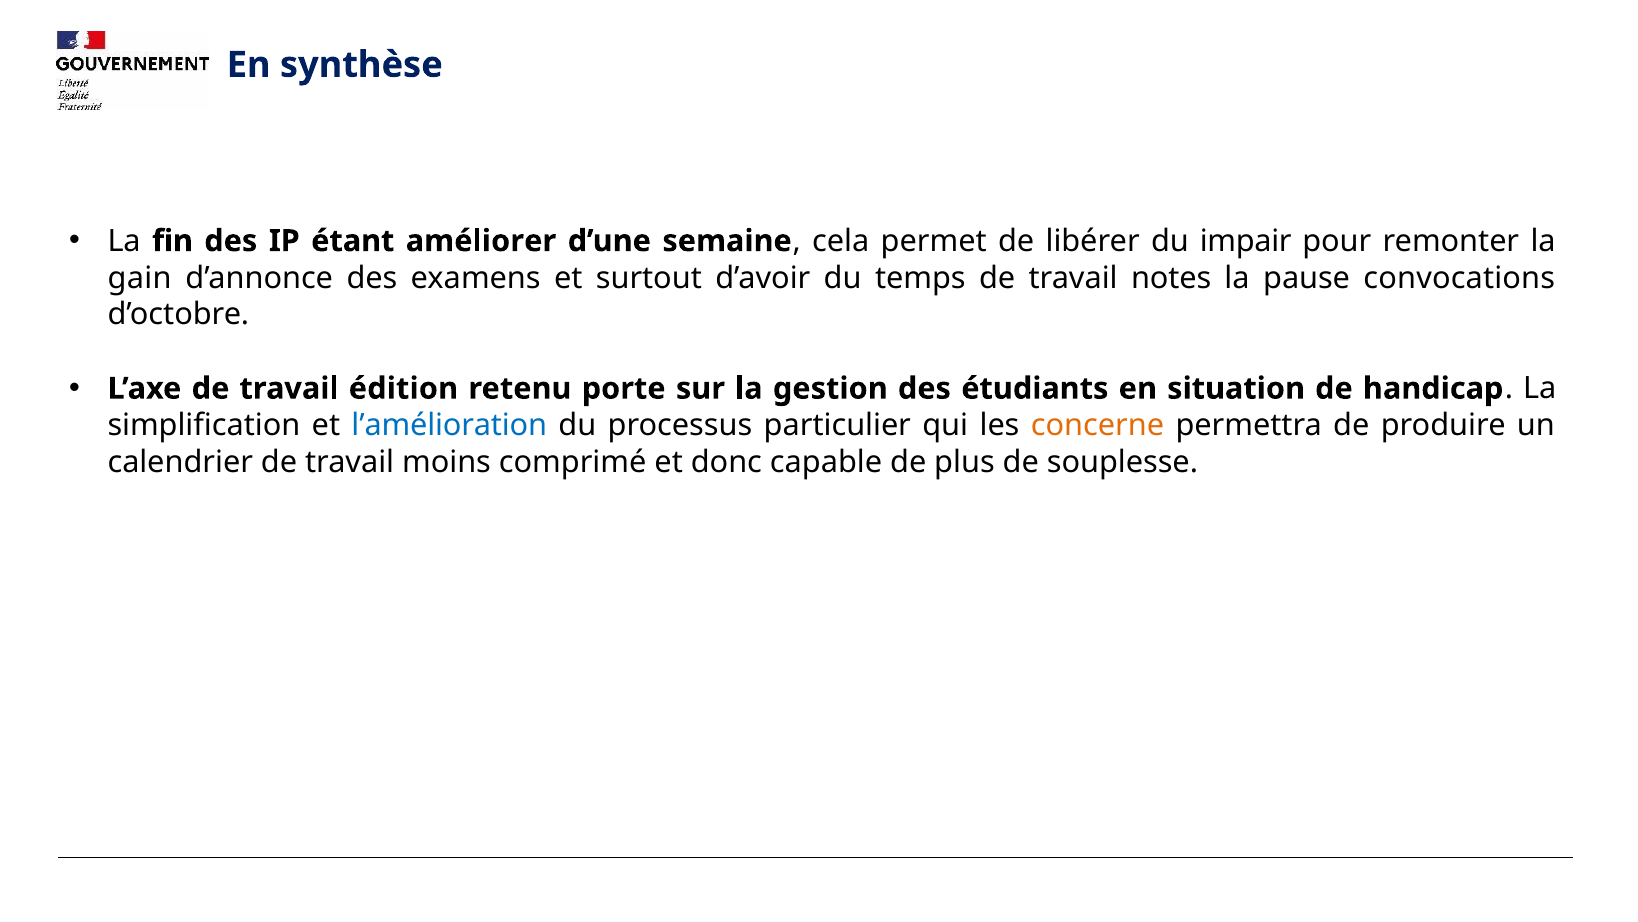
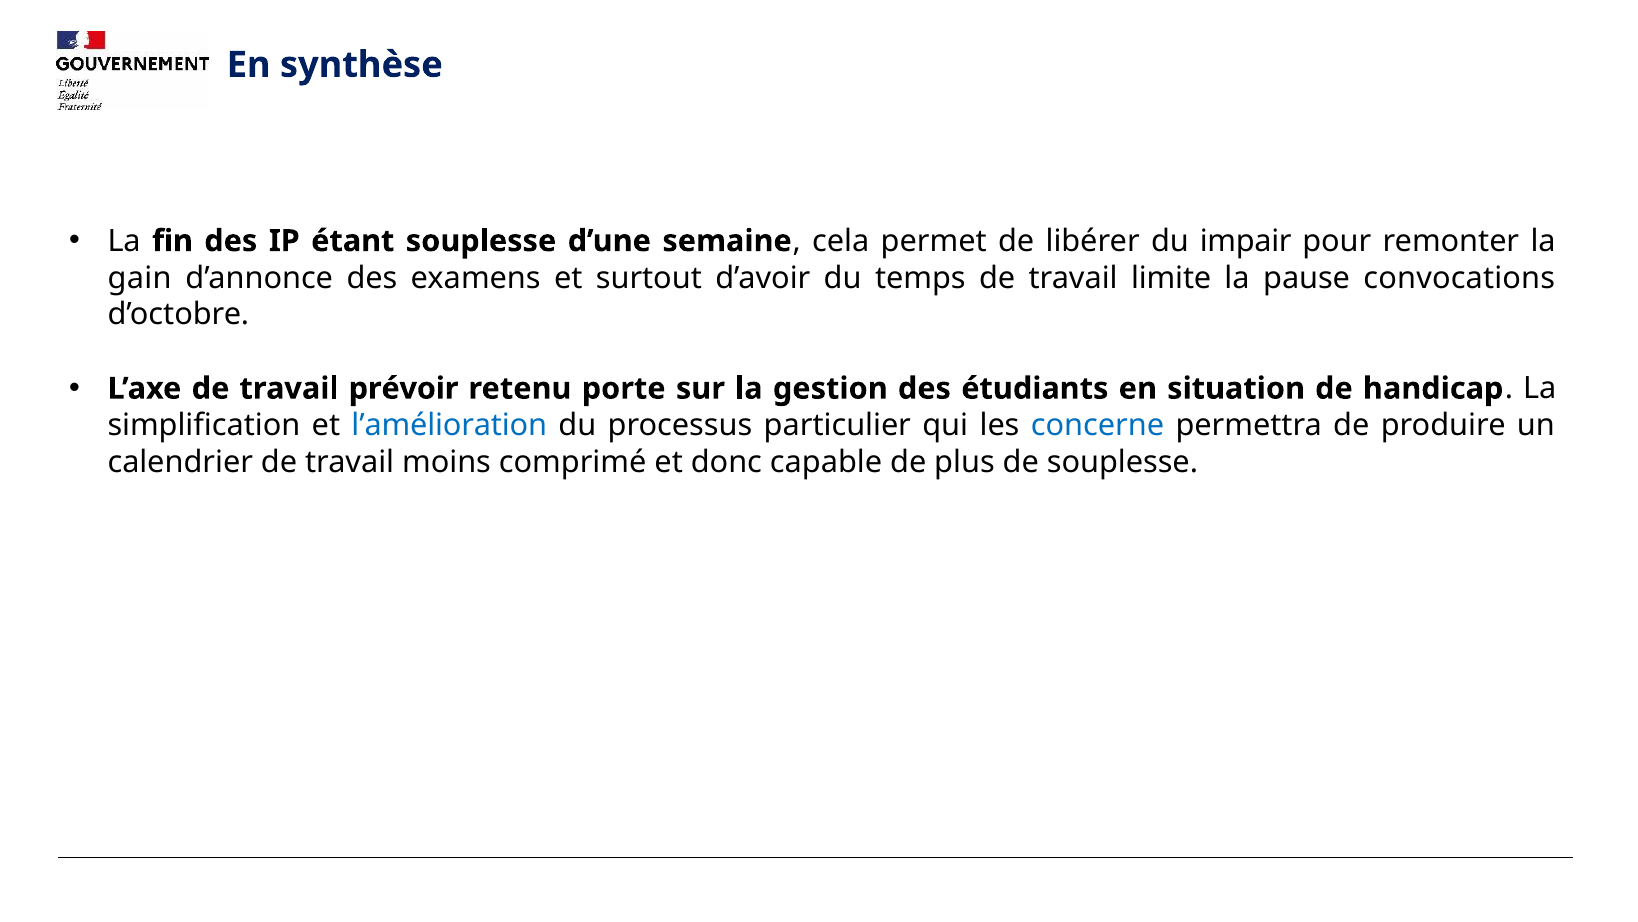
étant améliorer: améliorer -> souplesse (481, 241)
notes: notes -> limite (1171, 278)
édition: édition -> prévoir (404, 388)
concerne colour: orange -> blue (1098, 425)
